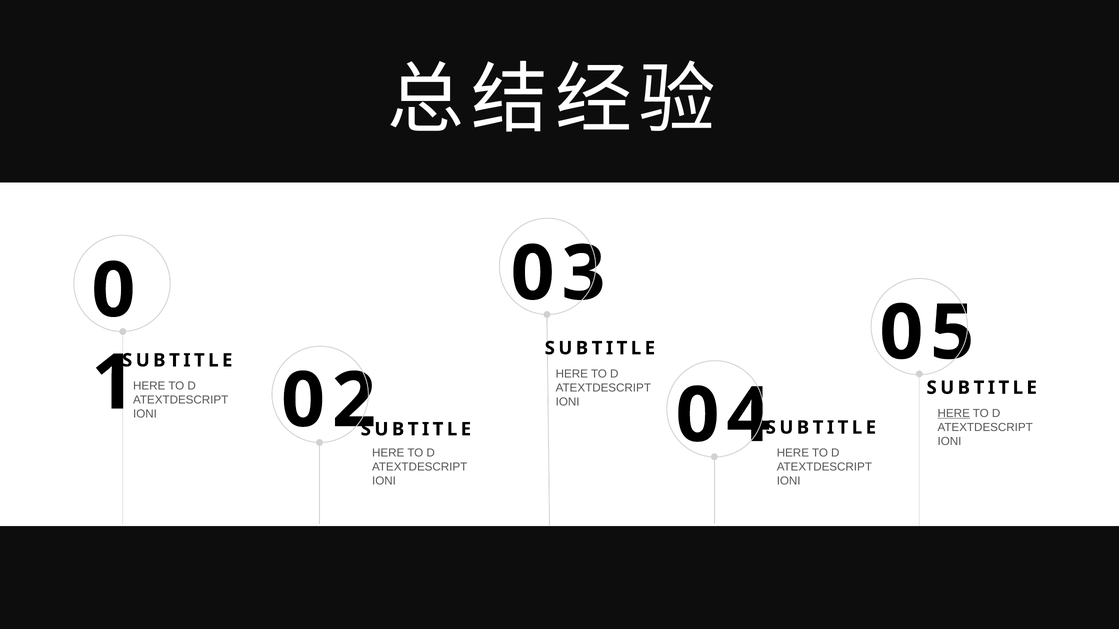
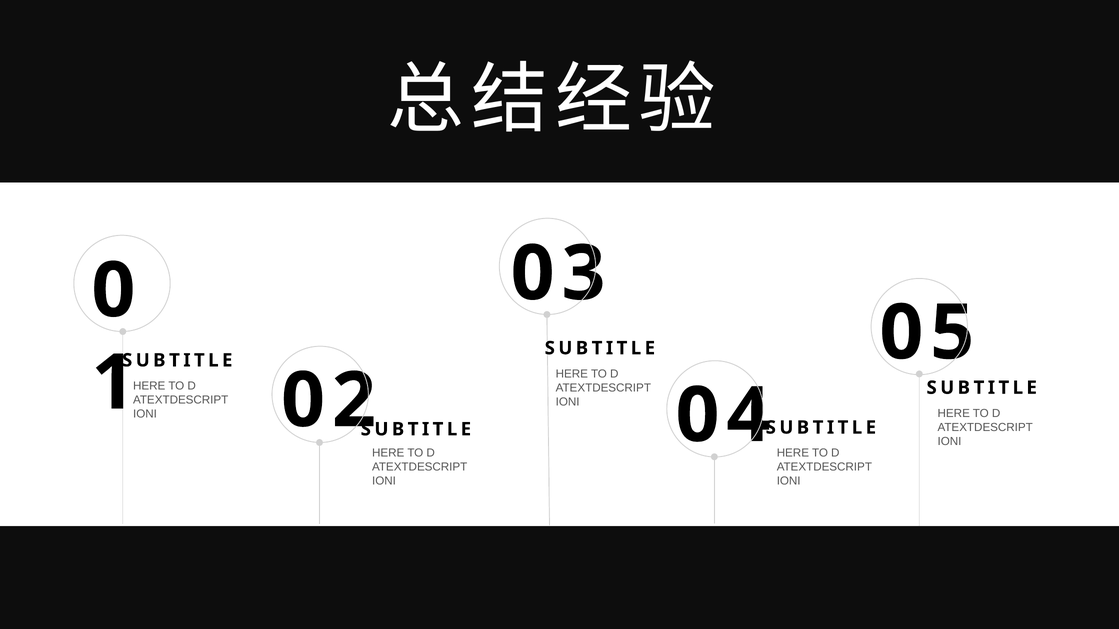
HERE underline: present -> none (954, 414)
